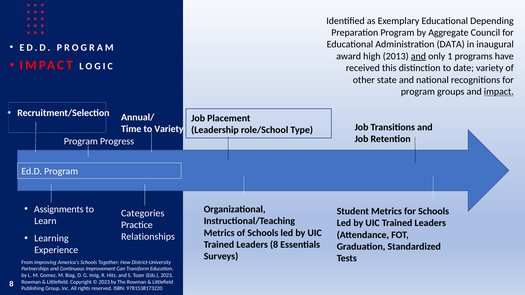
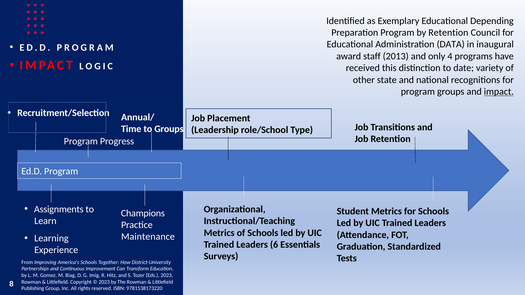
by Aggregate: Aggregate -> Retention (448, 33)
high: high -> staff (372, 56)
and underline: present -> none (418, 56)
1: 1 -> 4 (450, 56)
to Variety: Variety -> Groups (169, 129)
Categories: Categories -> Champions (143, 213)
Relationships: Relationships -> Maintenance (148, 237)
Leaders 8: 8 -> 6 (274, 245)
